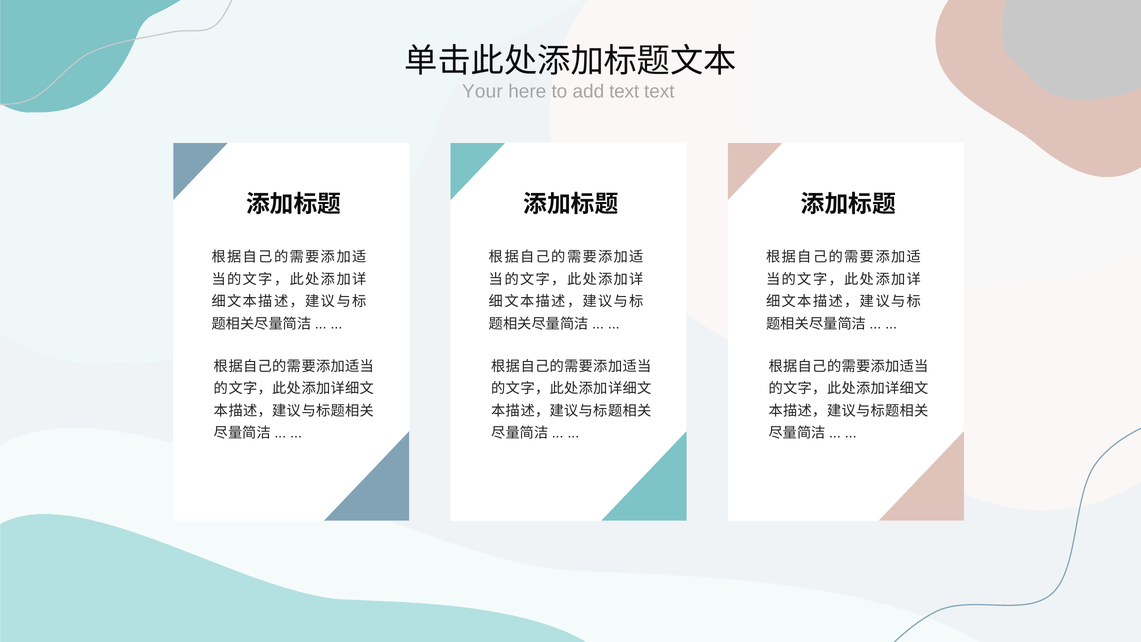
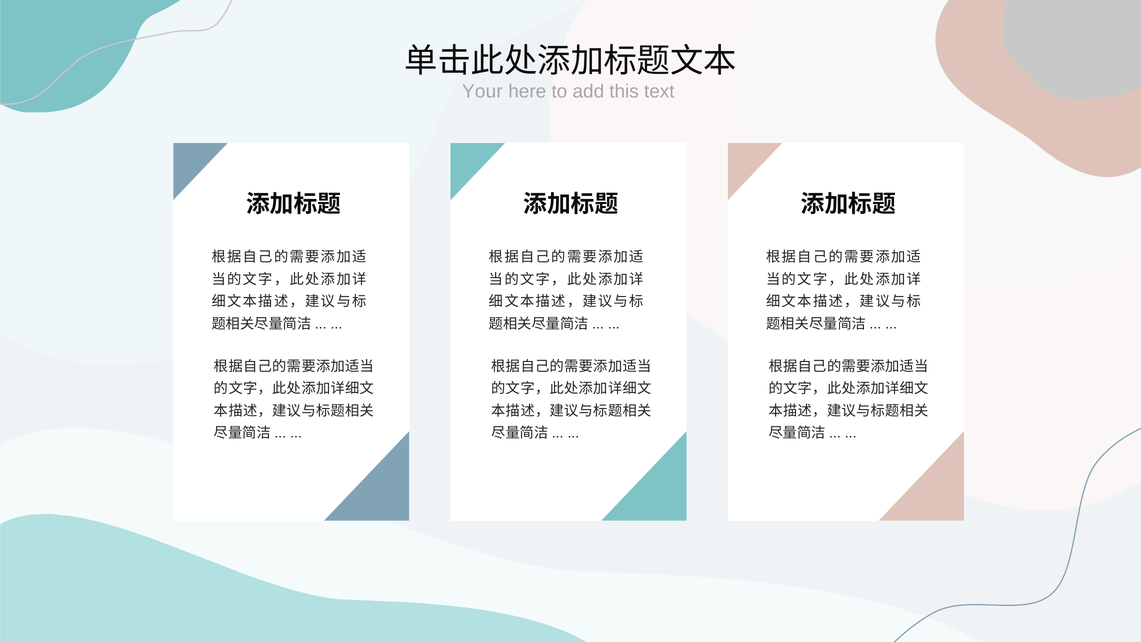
add text: text -> this (624, 92)
